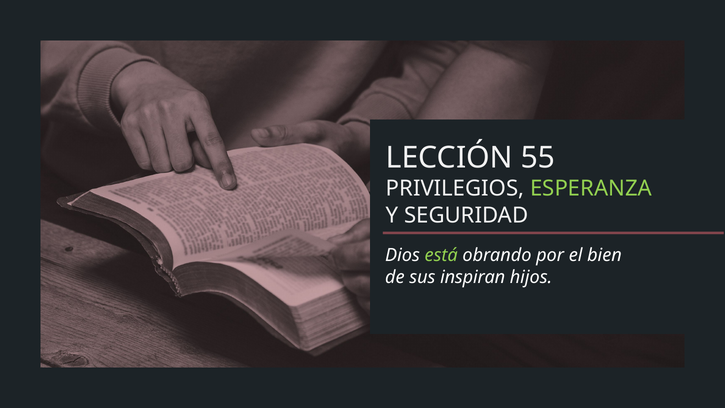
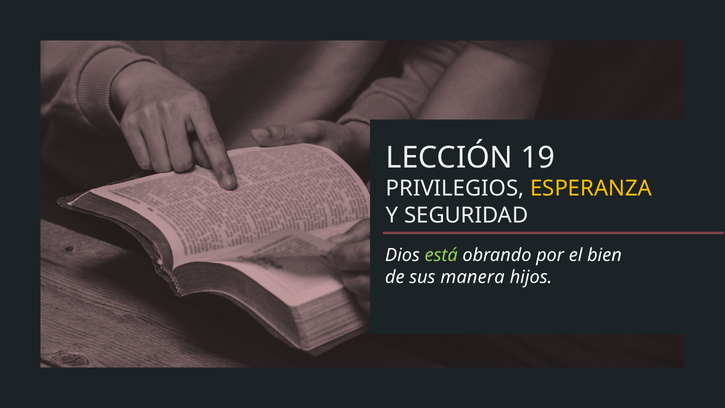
55: 55 -> 19 (538, 158)
ESPERANZA colour: light green -> yellow (591, 189)
inspiran: inspiran -> manera (473, 277)
